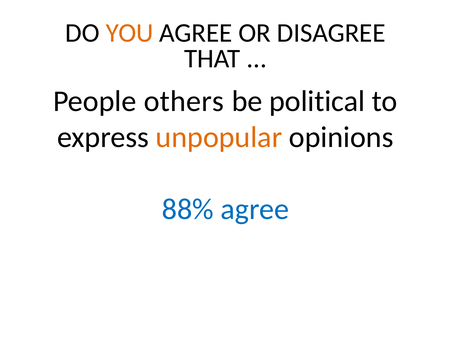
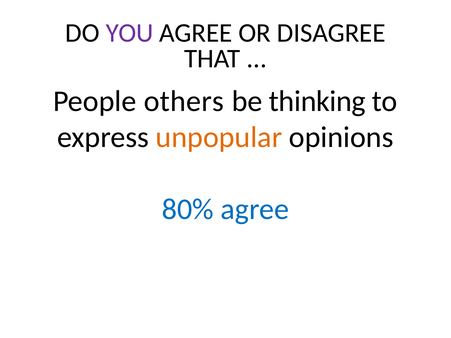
YOU colour: orange -> purple (130, 33)
political: political -> thinking (317, 101)
88%: 88% -> 80% (188, 210)
